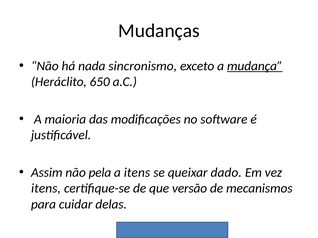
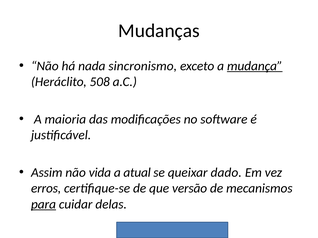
650: 650 -> 508 (100, 82)
pela: pela -> vida (100, 173)
a itens: itens -> atual (137, 173)
itens: itens -> erros (46, 189)
para underline: none -> present (43, 205)
